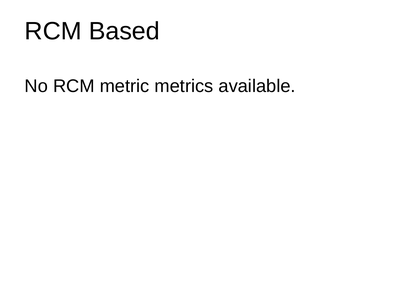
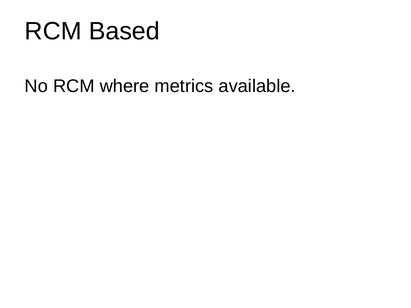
metric: metric -> where (125, 86)
